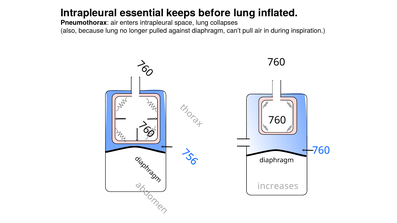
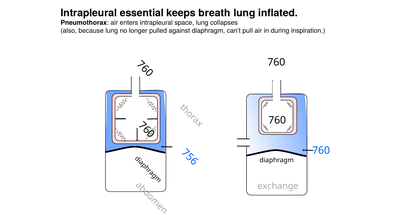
before: before -> breath (215, 13)
increases: increases -> exchange (278, 186)
